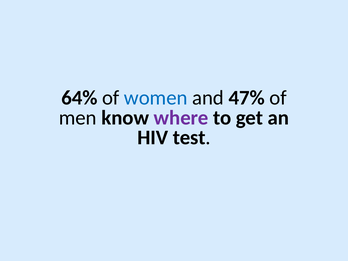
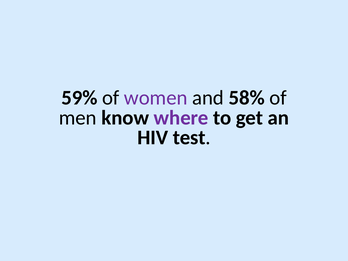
64%: 64% -> 59% (79, 98)
women colour: blue -> purple (156, 98)
47%: 47% -> 58% (247, 98)
